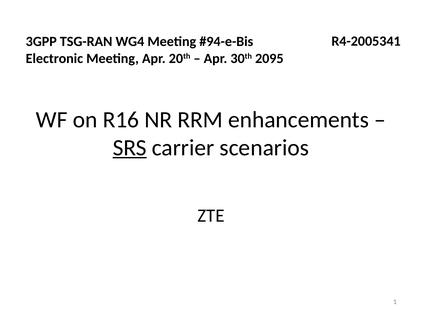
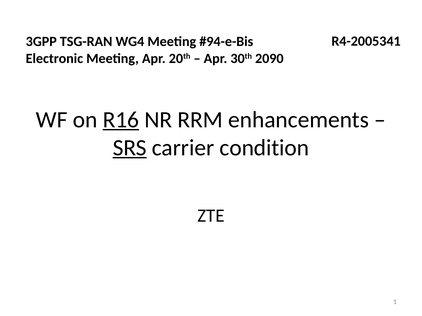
2095: 2095 -> 2090 (269, 58)
R16 underline: none -> present (121, 120)
scenarios: scenarios -> condition (264, 148)
